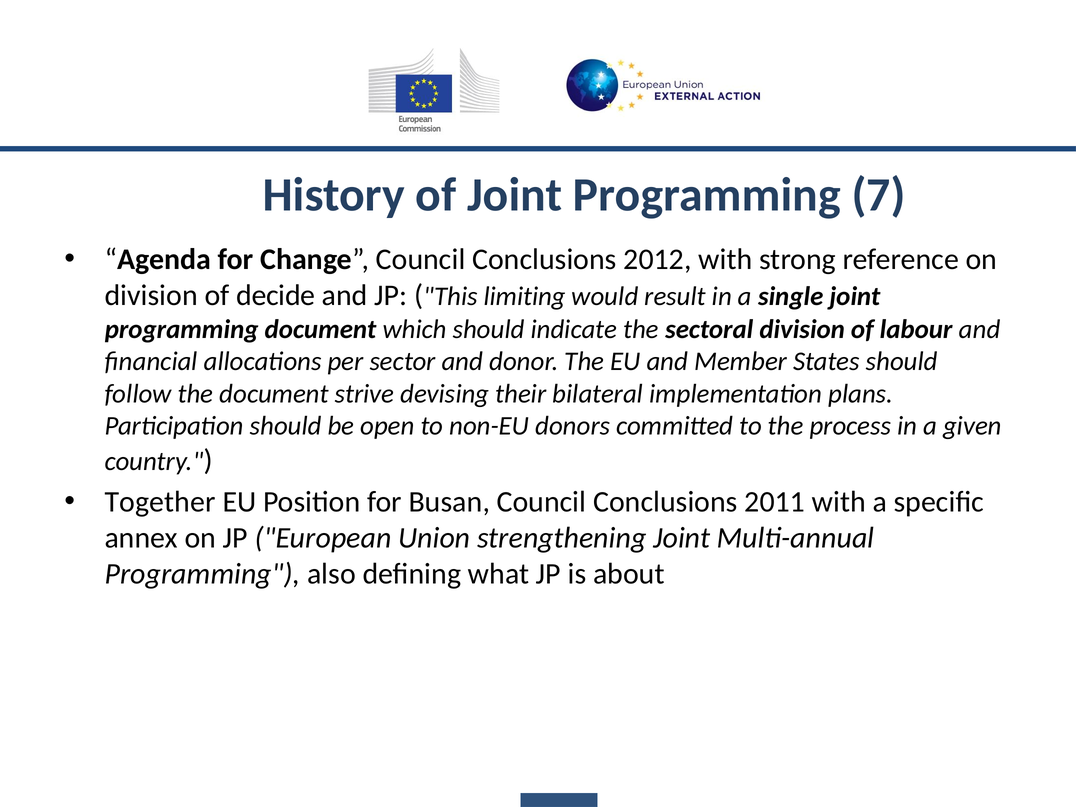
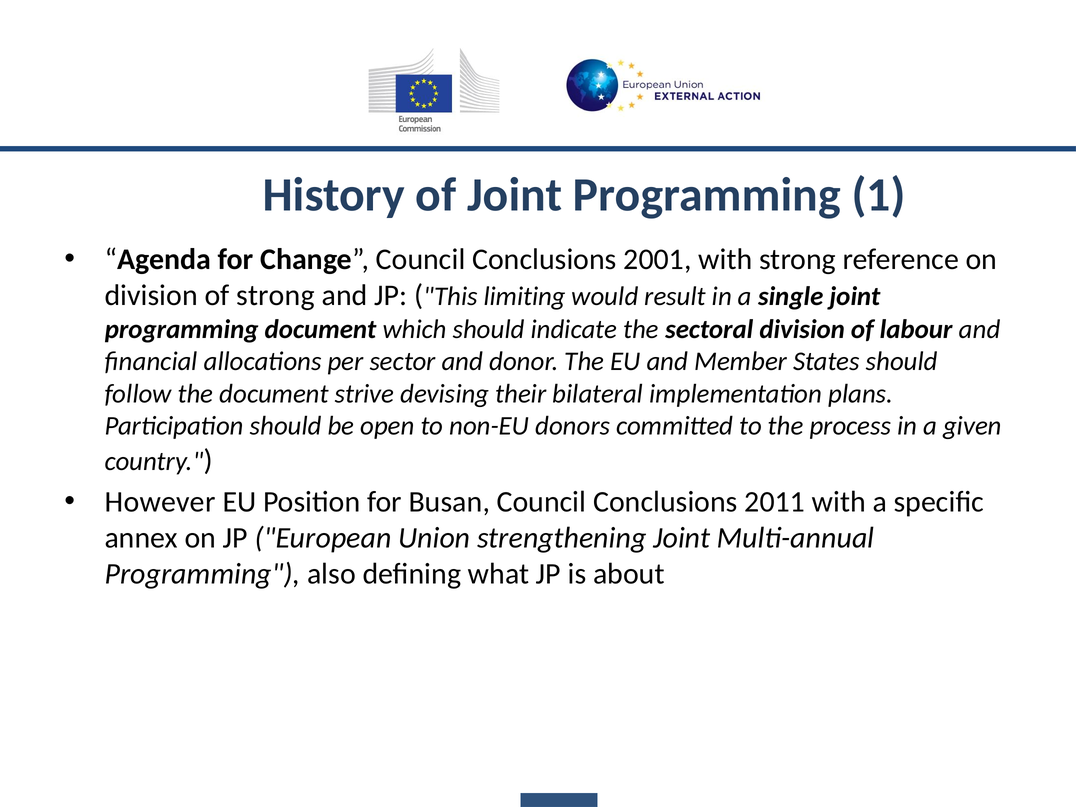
7: 7 -> 1 (879, 195)
2012: 2012 -> 2001 (657, 259)
of decide: decide -> strong (275, 295)
Together: Together -> However (160, 502)
